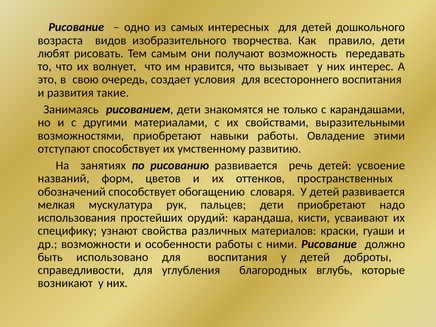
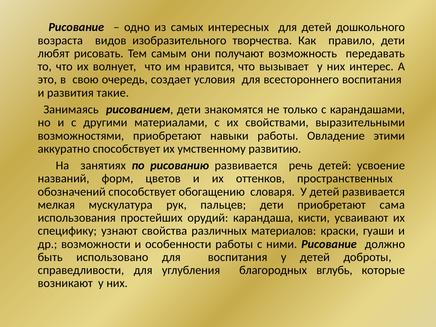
отступают: отступают -> аккуратно (64, 149)
надо: надо -> сама (392, 205)
